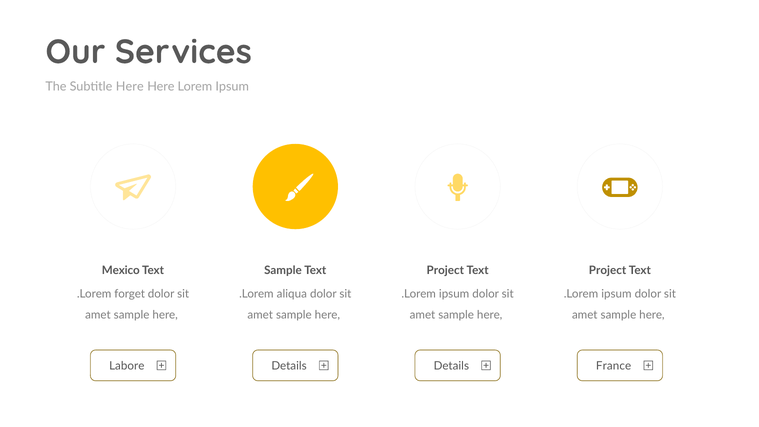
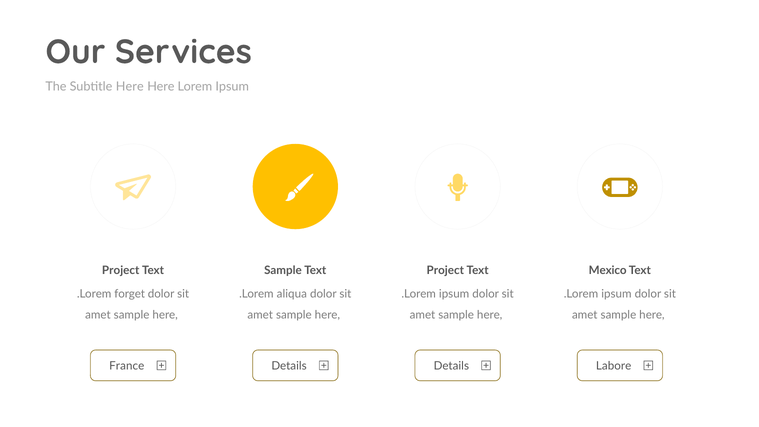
Mexico: Mexico -> Project (121, 270)
Project: Project -> Mexico (608, 270)
Labore: Labore -> France (127, 366)
France: France -> Labore (614, 366)
